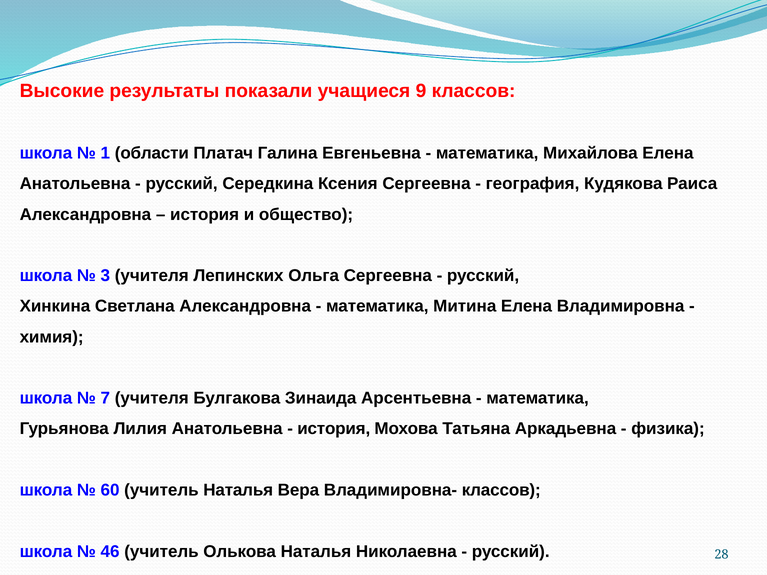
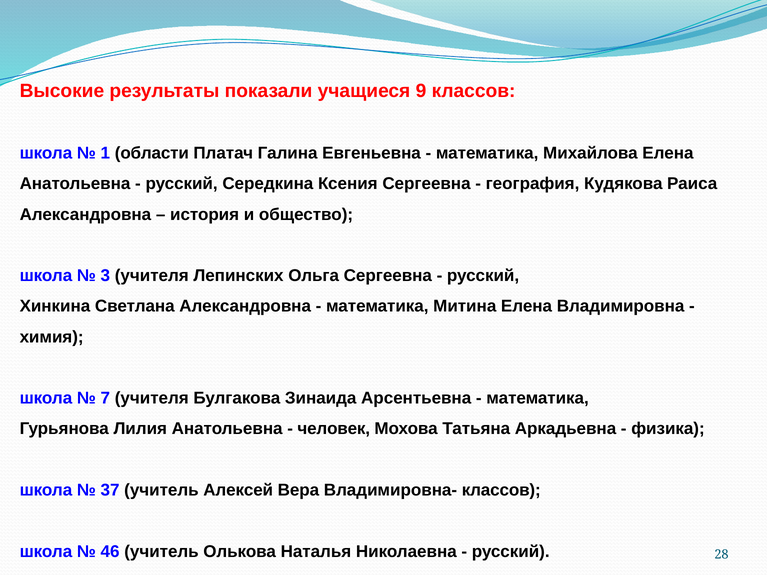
история: история -> человек (334, 429)
60: 60 -> 37 (110, 490)
учитель Наталья: Наталья -> Алексей (238, 490)
